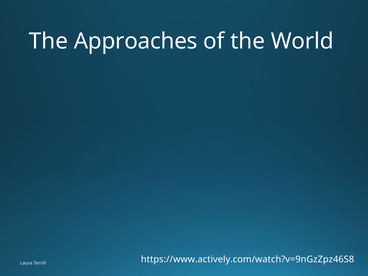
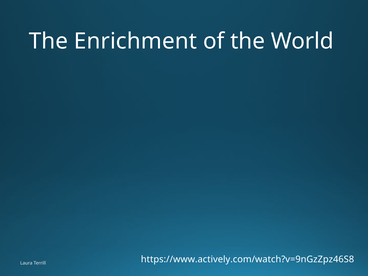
Approaches: Approaches -> Enrichment (135, 41)
